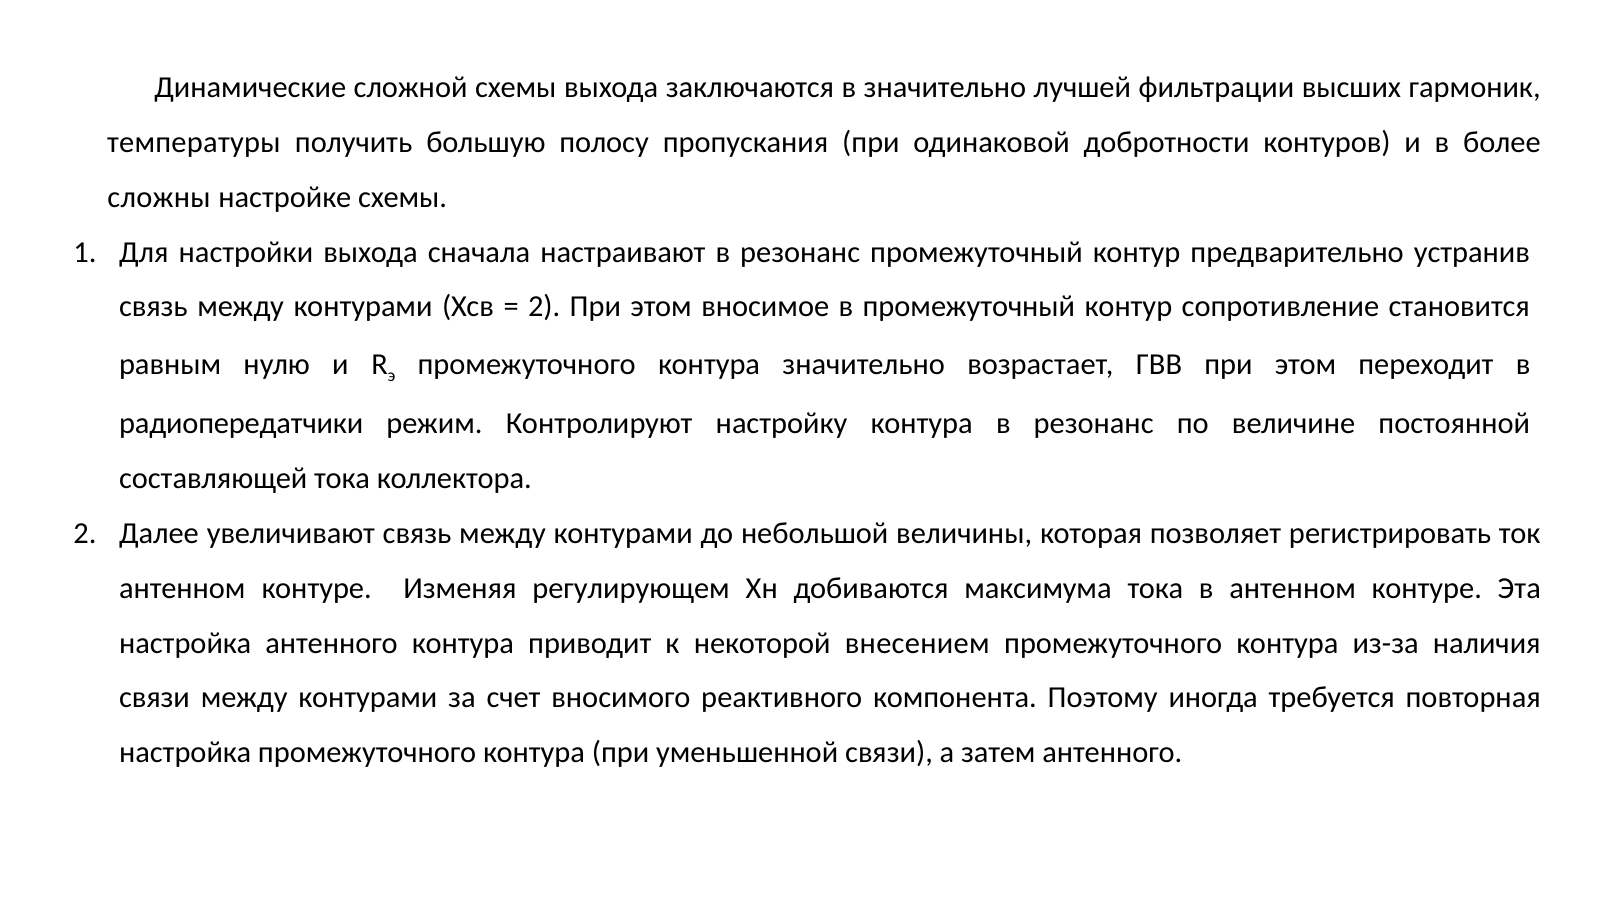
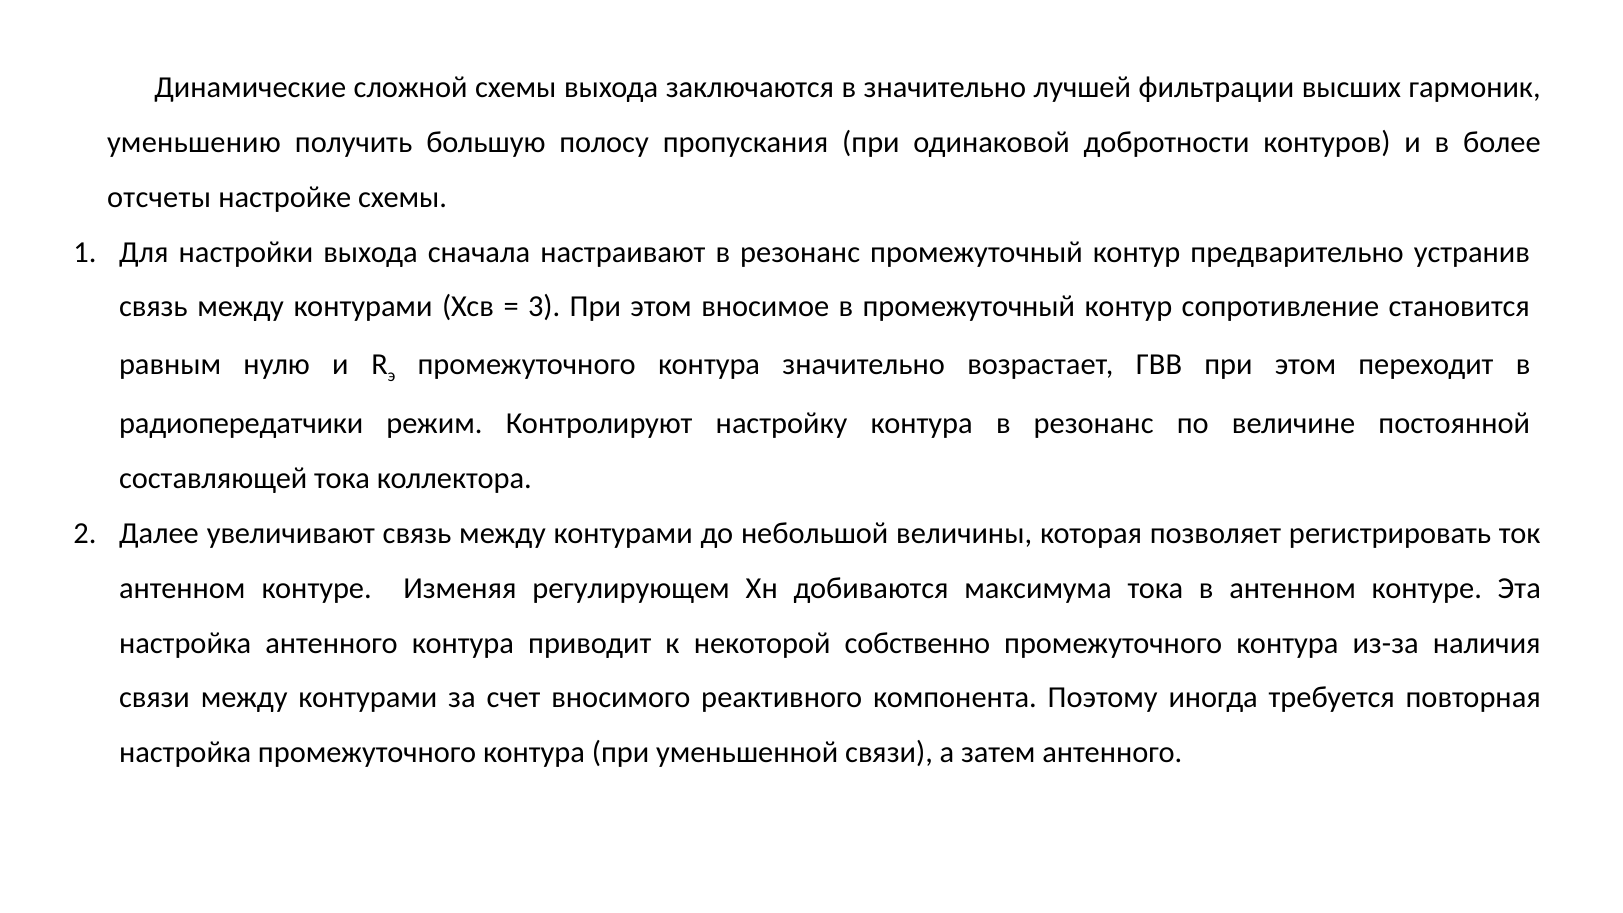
температуры: температуры -> уменьшению (194, 143)
сложны: сложны -> отсчеты (159, 197)
2: 2 -> 3 (544, 307)
внесением: внесением -> собственно (918, 643)
